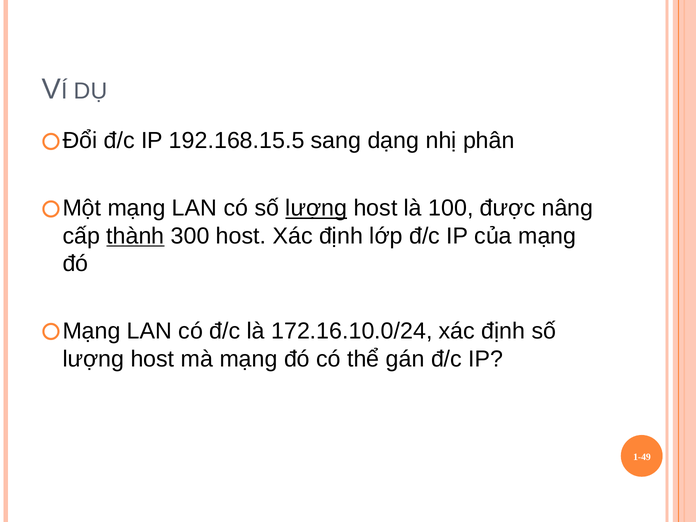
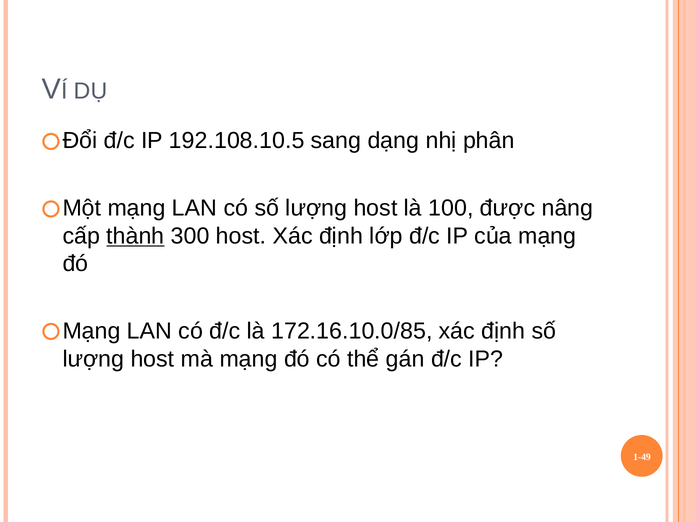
192.168.15.5: 192.168.15.5 -> 192.108.10.5 (237, 141)
lượng underline: present -> none (316, 208)
172.16.10.0/24: 172.16.10.0/24 -> 172.16.10.0/85 (352, 331)
